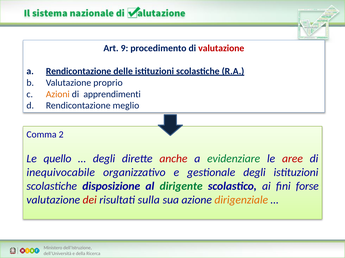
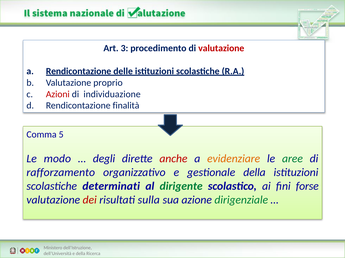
9: 9 -> 3 (124, 48)
Azioni colour: orange -> red (58, 94)
apprendimenti: apprendimenti -> individuazione (112, 94)
meglio: meglio -> finalità (126, 106)
2: 2 -> 5 (61, 135)
quello: quello -> modo (57, 159)
evidenziare colour: green -> orange (234, 159)
aree colour: red -> green (292, 159)
inequivocabile: inequivocabile -> rafforzamento (61, 173)
gestionale degli: degli -> della (254, 173)
disposizione: disposizione -> determinati (111, 187)
dirigenziale colour: orange -> green (241, 200)
